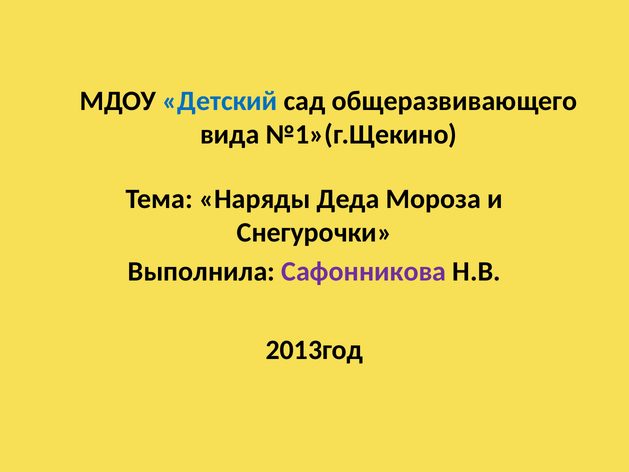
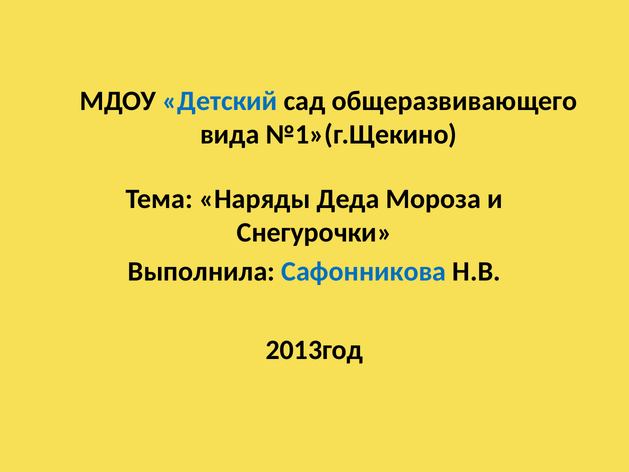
Сафонникова colour: purple -> blue (364, 271)
